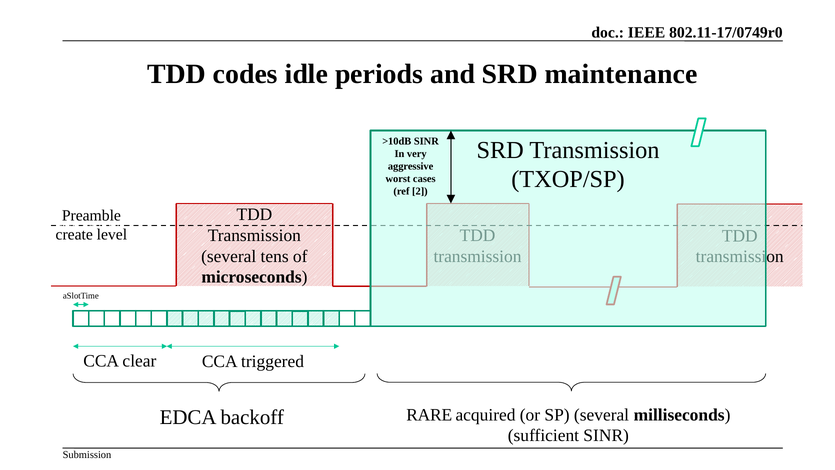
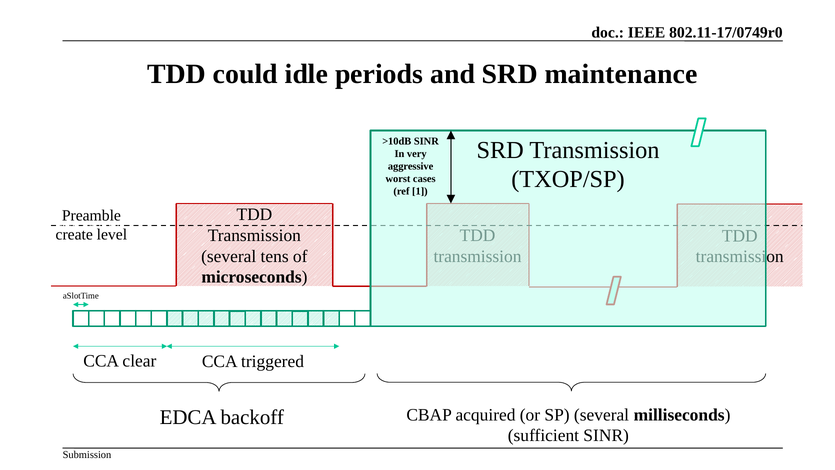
codes: codes -> could (245, 74)
2: 2 -> 1 (420, 191)
RARE: RARE -> CBAP (429, 415)
